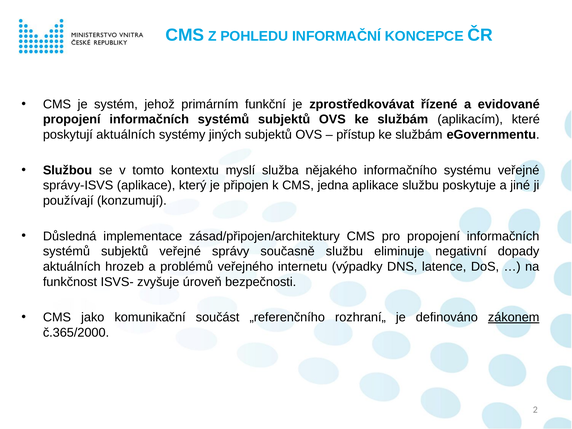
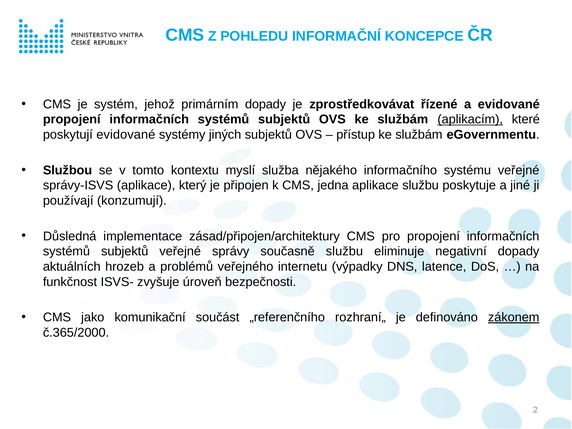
primárním funkční: funkční -> dopady (266, 104)
aplikacím underline: none -> present (470, 119)
poskytují aktuálních: aktuálních -> evidované (126, 135)
